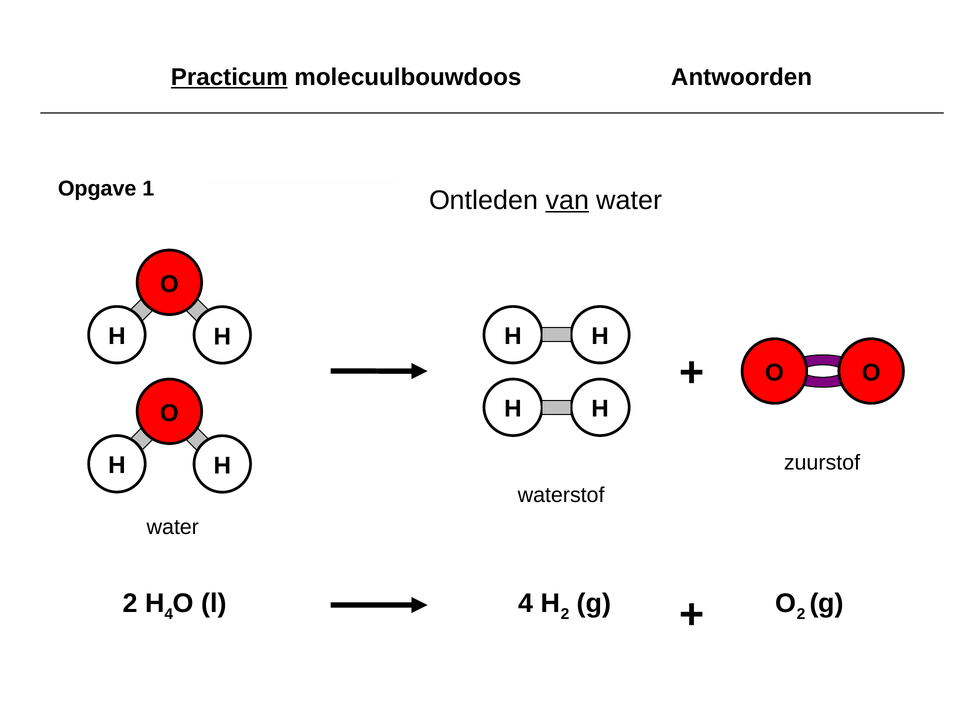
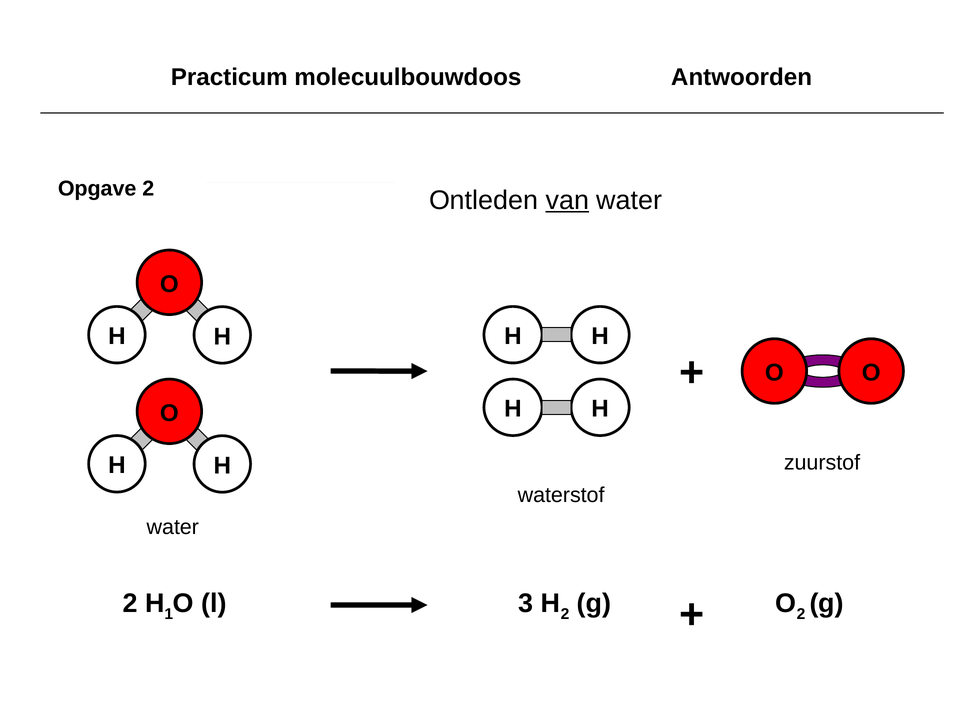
Practicum underline: present -> none (229, 77)
Opgave 1: 1 -> 2 (148, 189)
H 4: 4 -> 1 (169, 614)
l 4: 4 -> 3 (526, 604)
